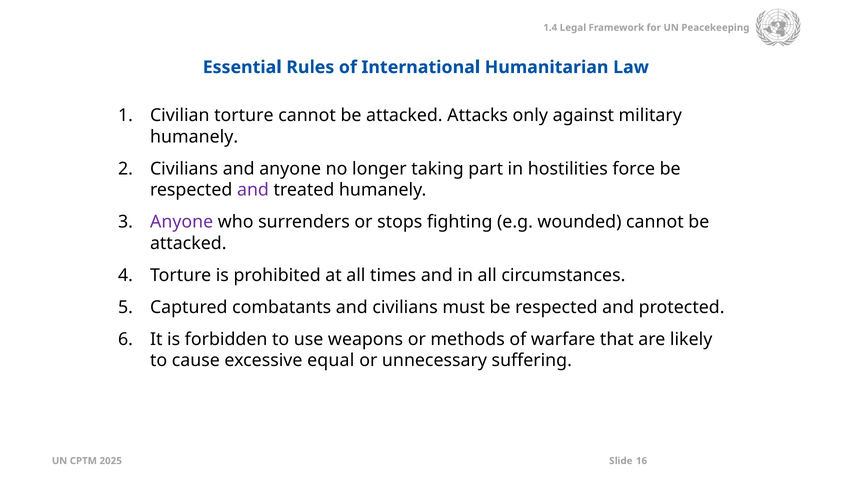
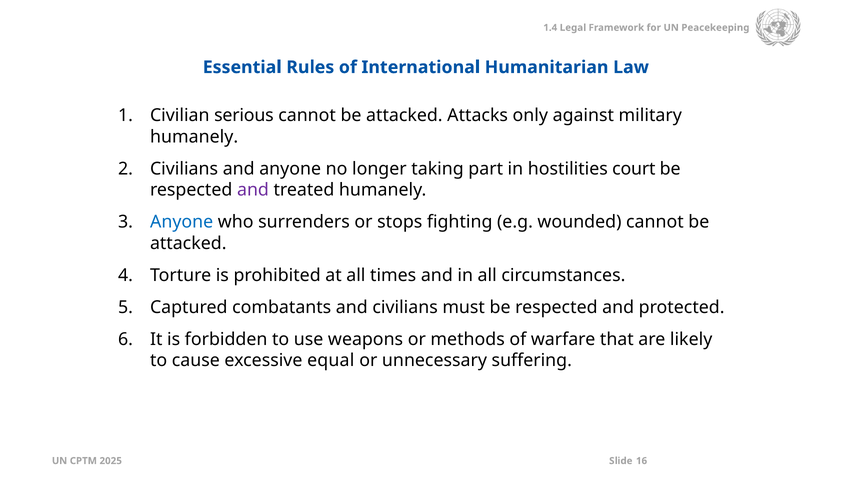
Civilian torture: torture -> serious (244, 116)
force: force -> court (634, 169)
Anyone colour: purple -> blue (182, 222)
